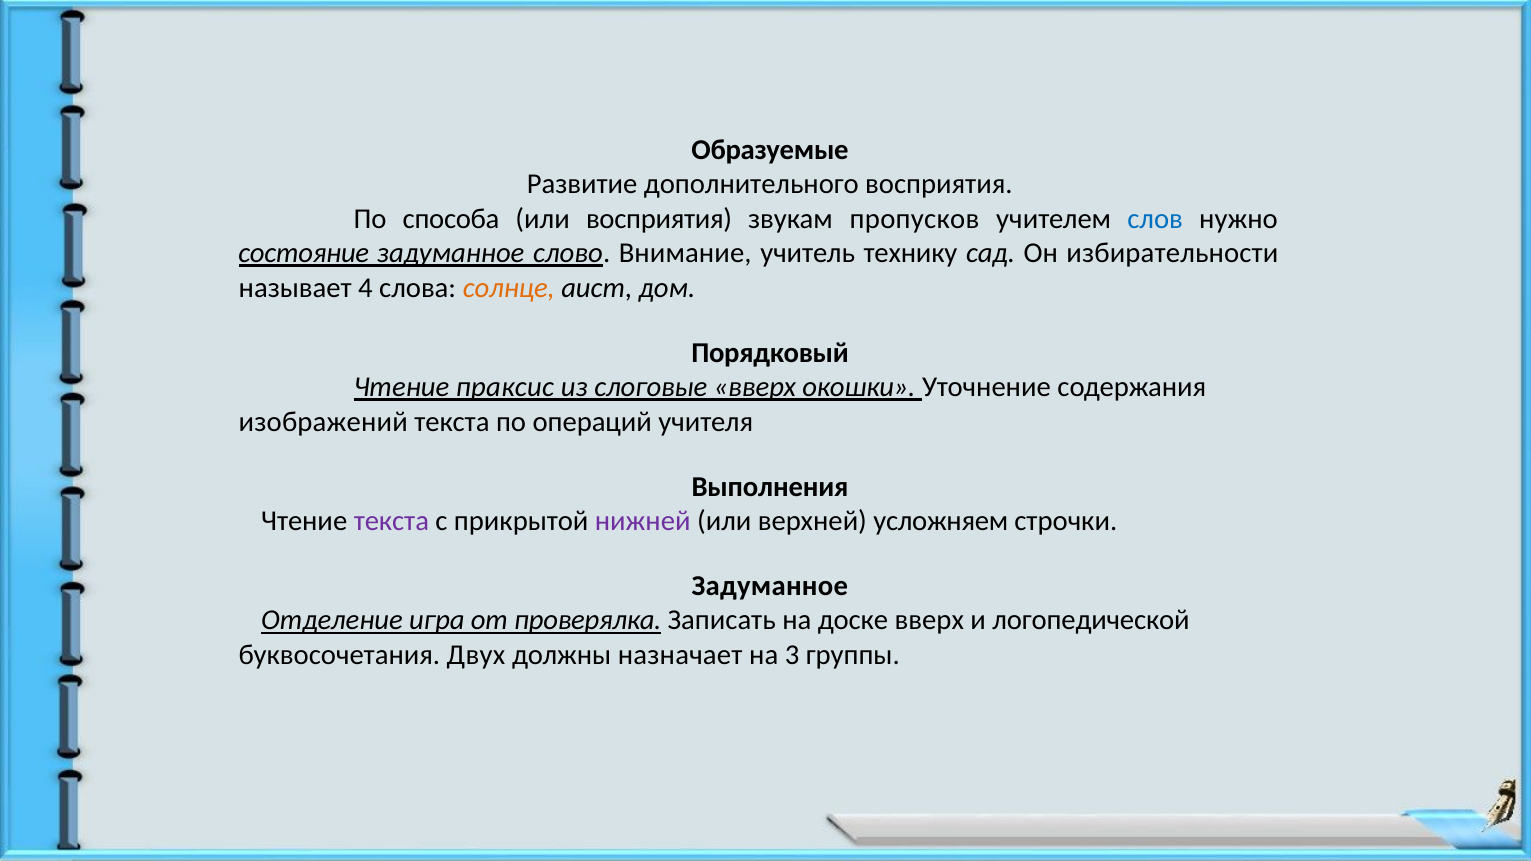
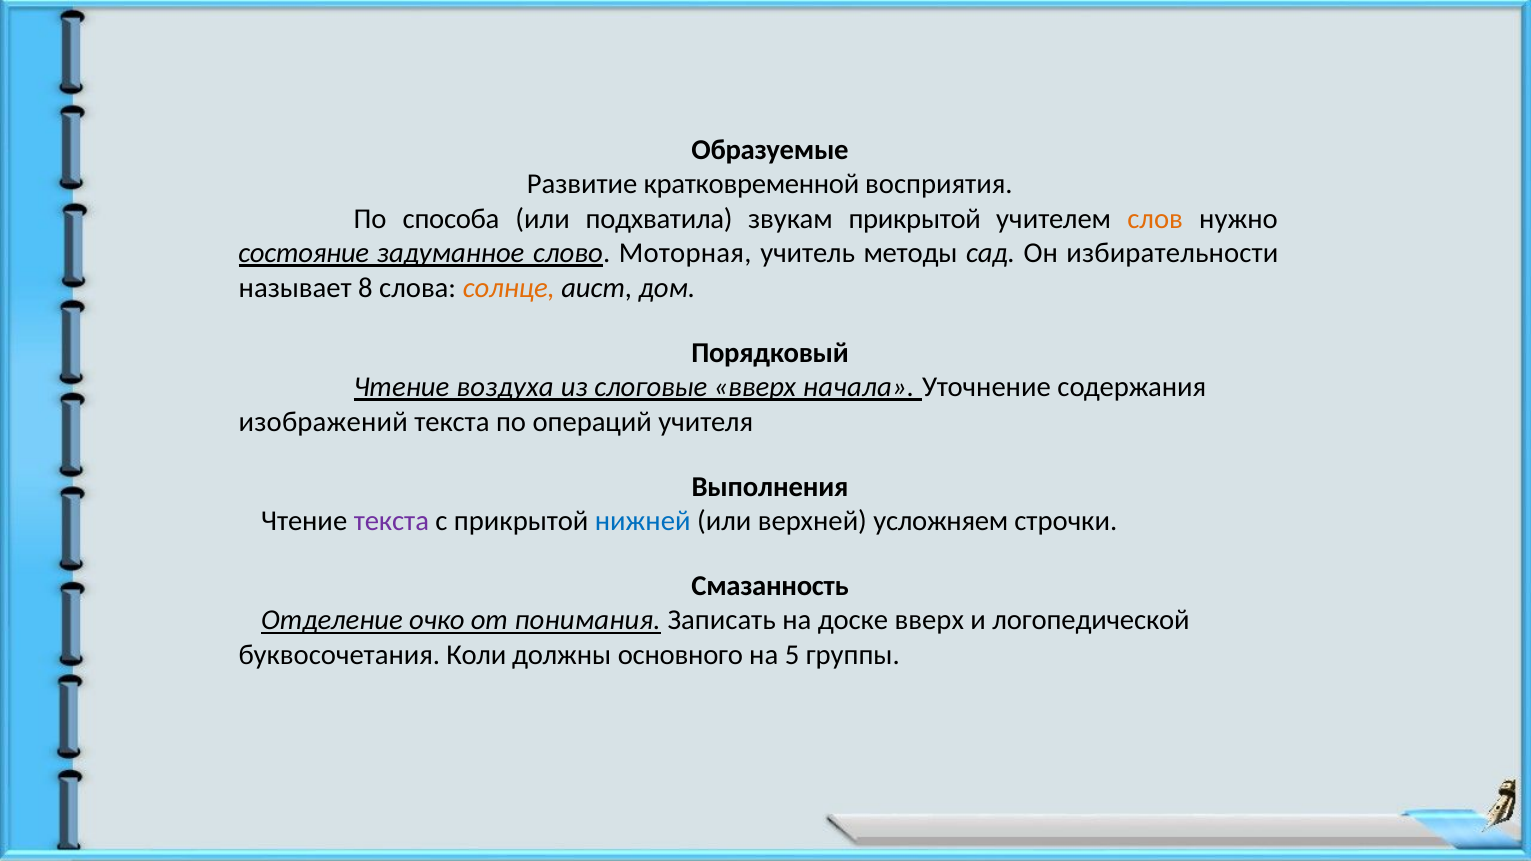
дополнительного: дополнительного -> кратковременной (751, 184)
или восприятия: восприятия -> подхватила (659, 219)
звукам пропусков: пропусков -> прикрытой (915, 219)
слов colour: blue -> orange (1155, 219)
Внимание: Внимание -> Моторная (685, 253)
технику: технику -> методы (910, 253)
4: 4 -> 8 (365, 288)
праксис: праксис -> воздуха (505, 387)
окошки: окошки -> начала (859, 387)
нижней colour: purple -> blue (643, 521)
Задуманное: Задуманное -> Смазанность (770, 586)
игра: игра -> очко (437, 621)
проверялка: проверялка -> понимания (588, 621)
Двух: Двух -> Коли (476, 655)
назначает: назначает -> основного (680, 655)
3: 3 -> 5 (792, 655)
